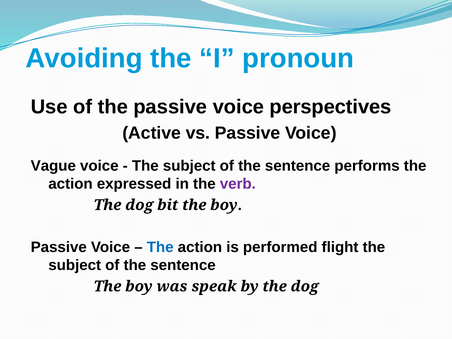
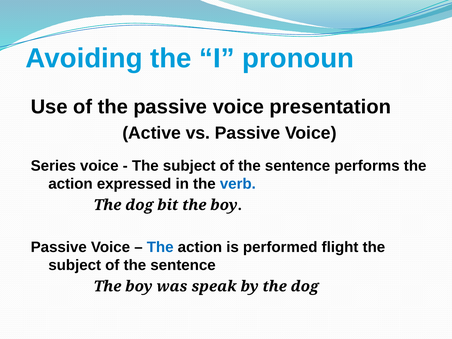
perspectives: perspectives -> presentation (330, 107)
Vague: Vague -> Series (53, 166)
verb colour: purple -> blue (238, 184)
